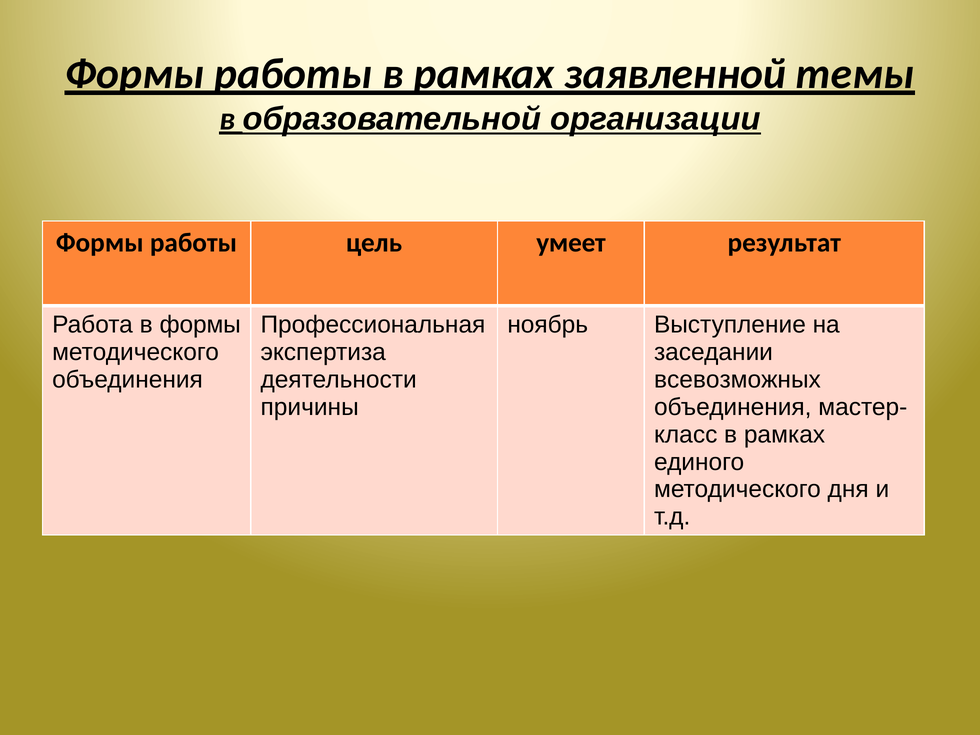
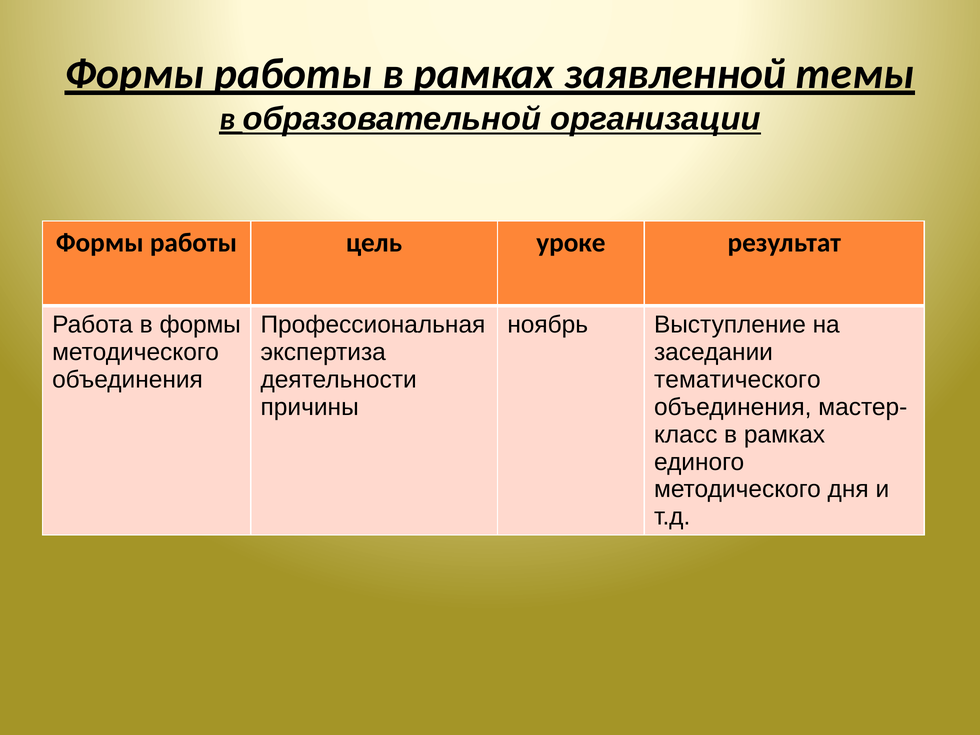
умеет: умеет -> уроке (571, 243)
всевозможных: всевозможных -> тематического (737, 380)
